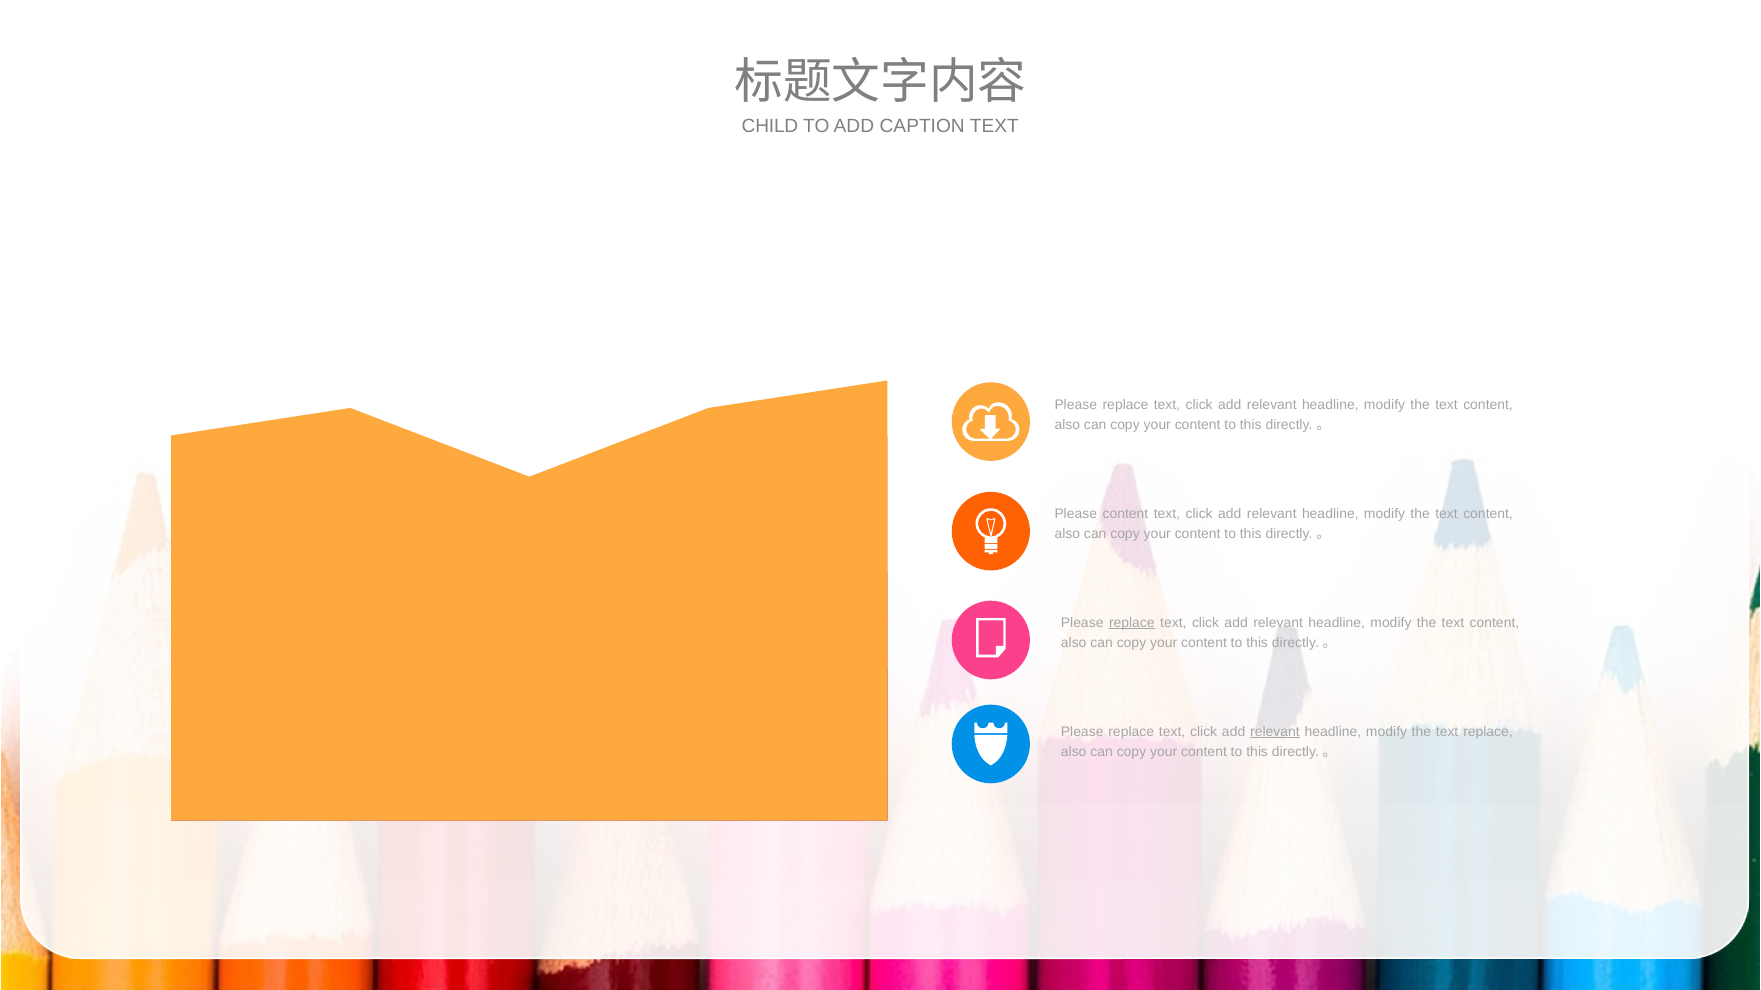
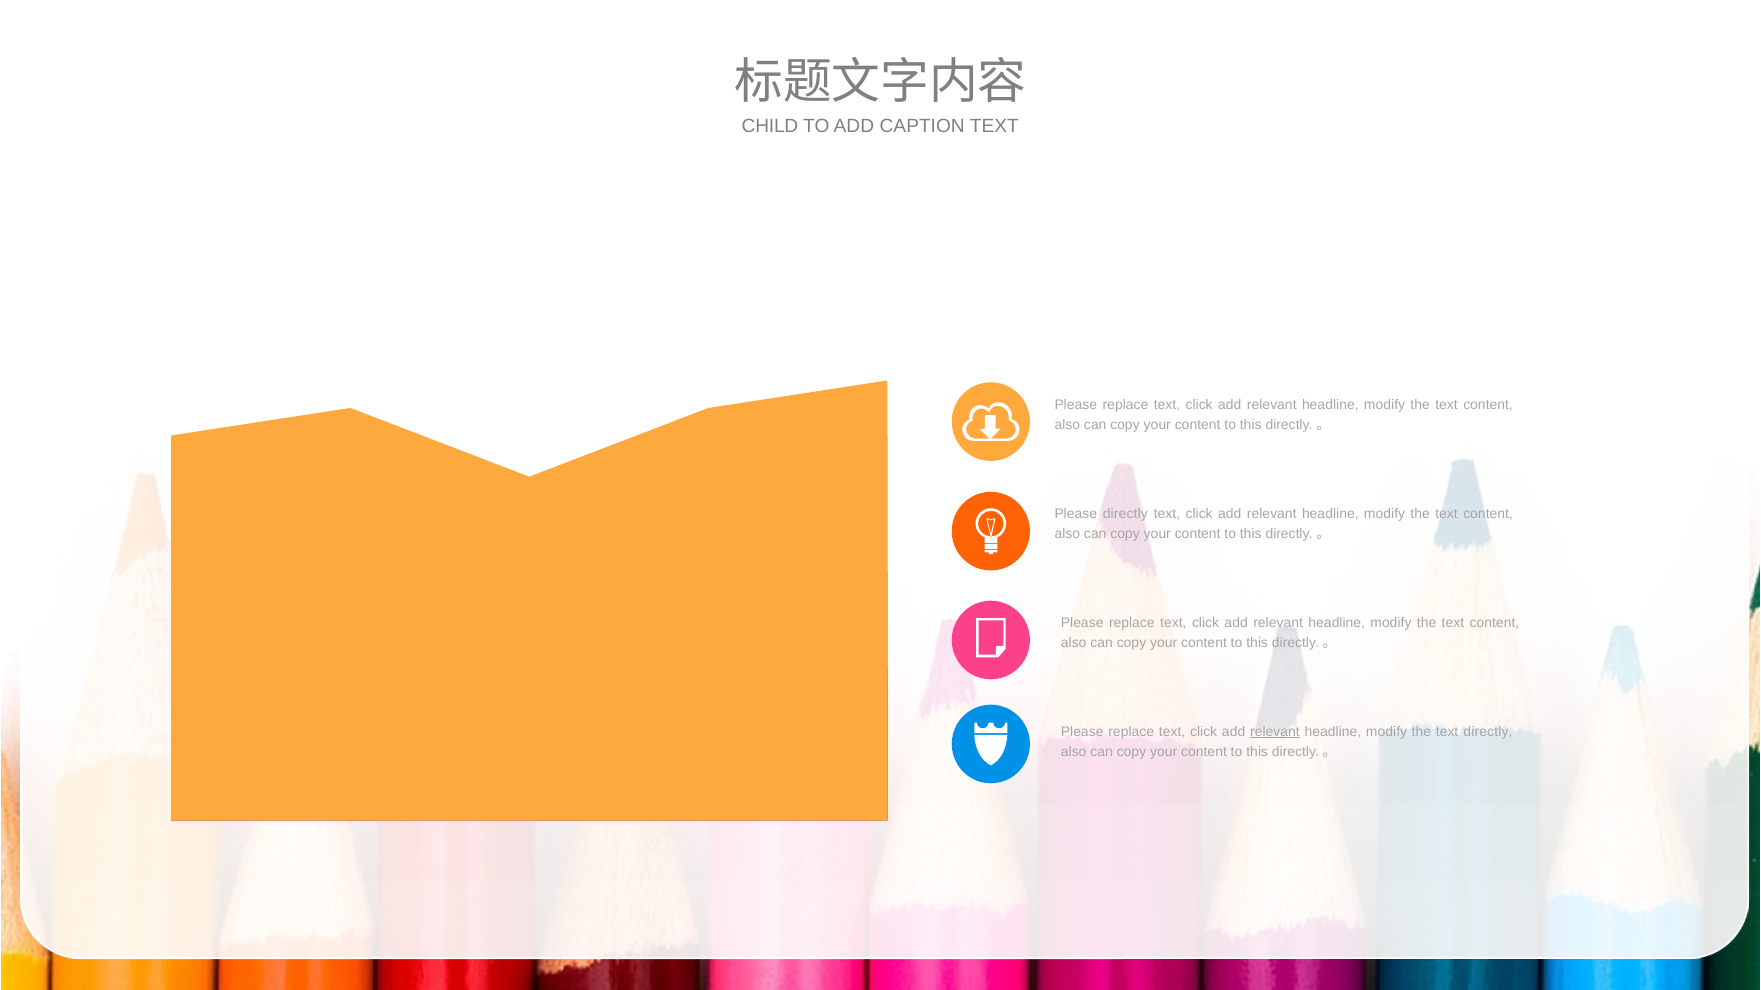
Please content: content -> directly (1125, 514)
replace underline: present -> none (1132, 623)
text replace: replace -> directly (1488, 732)
